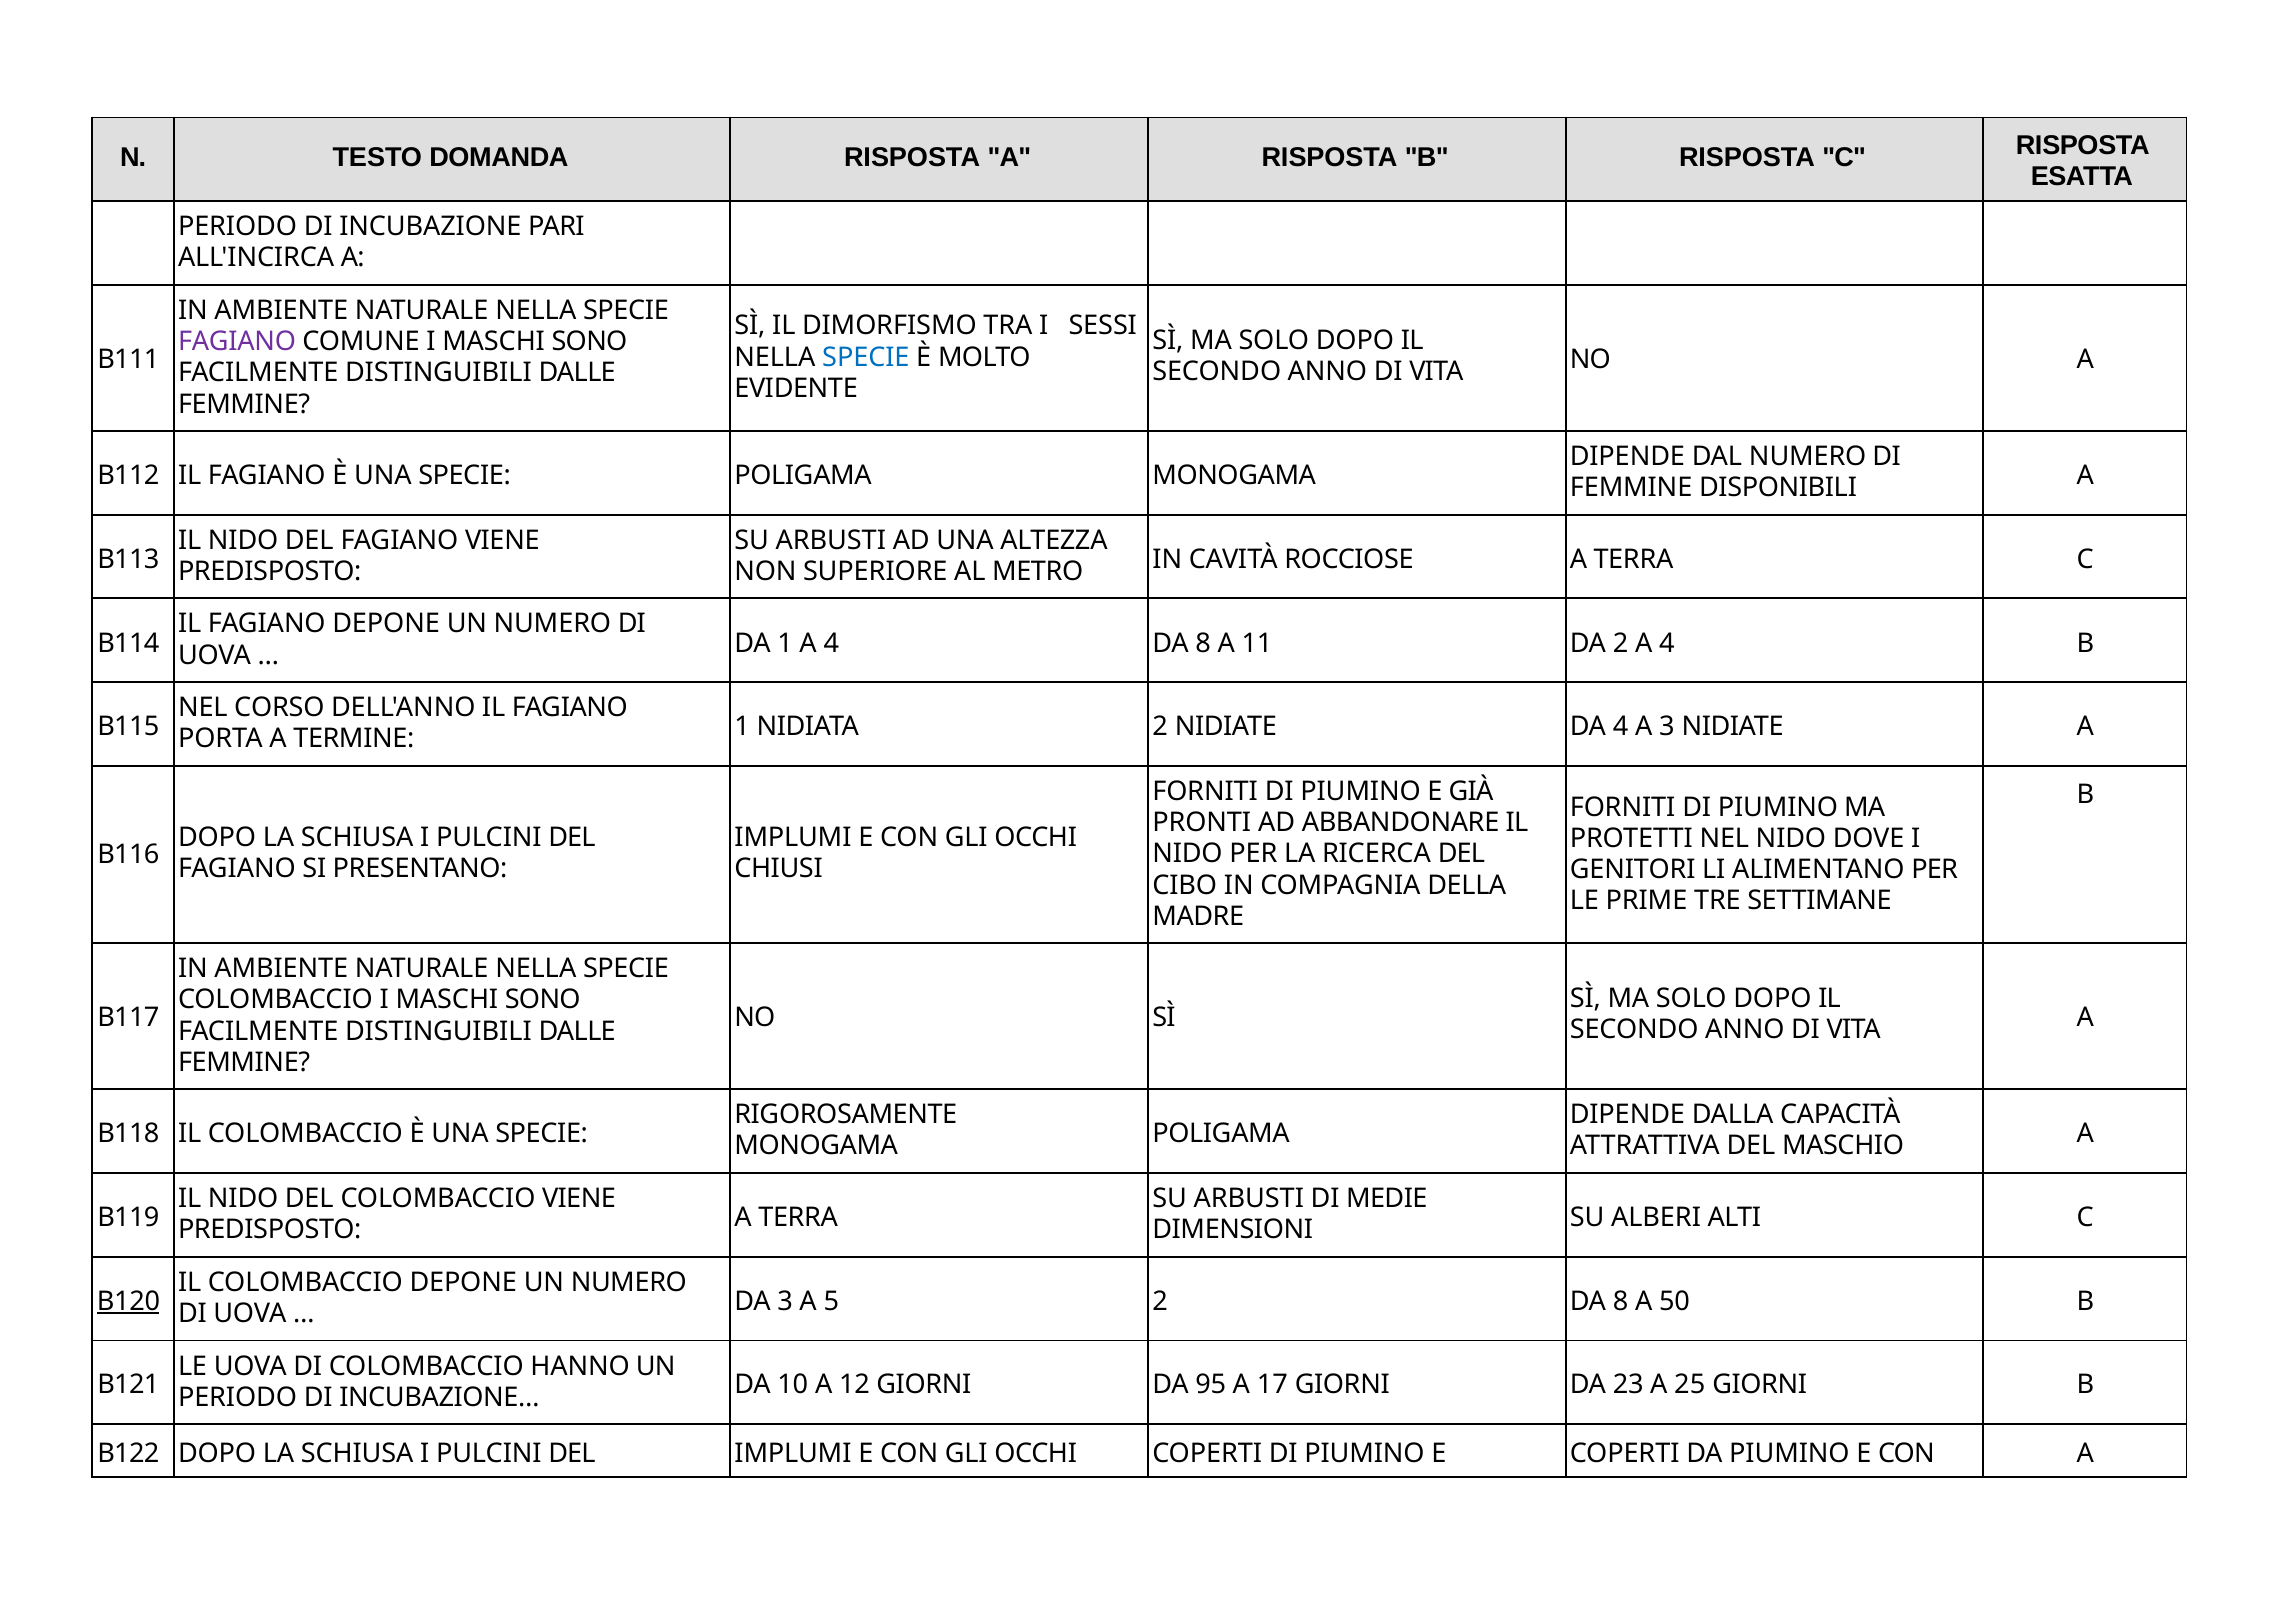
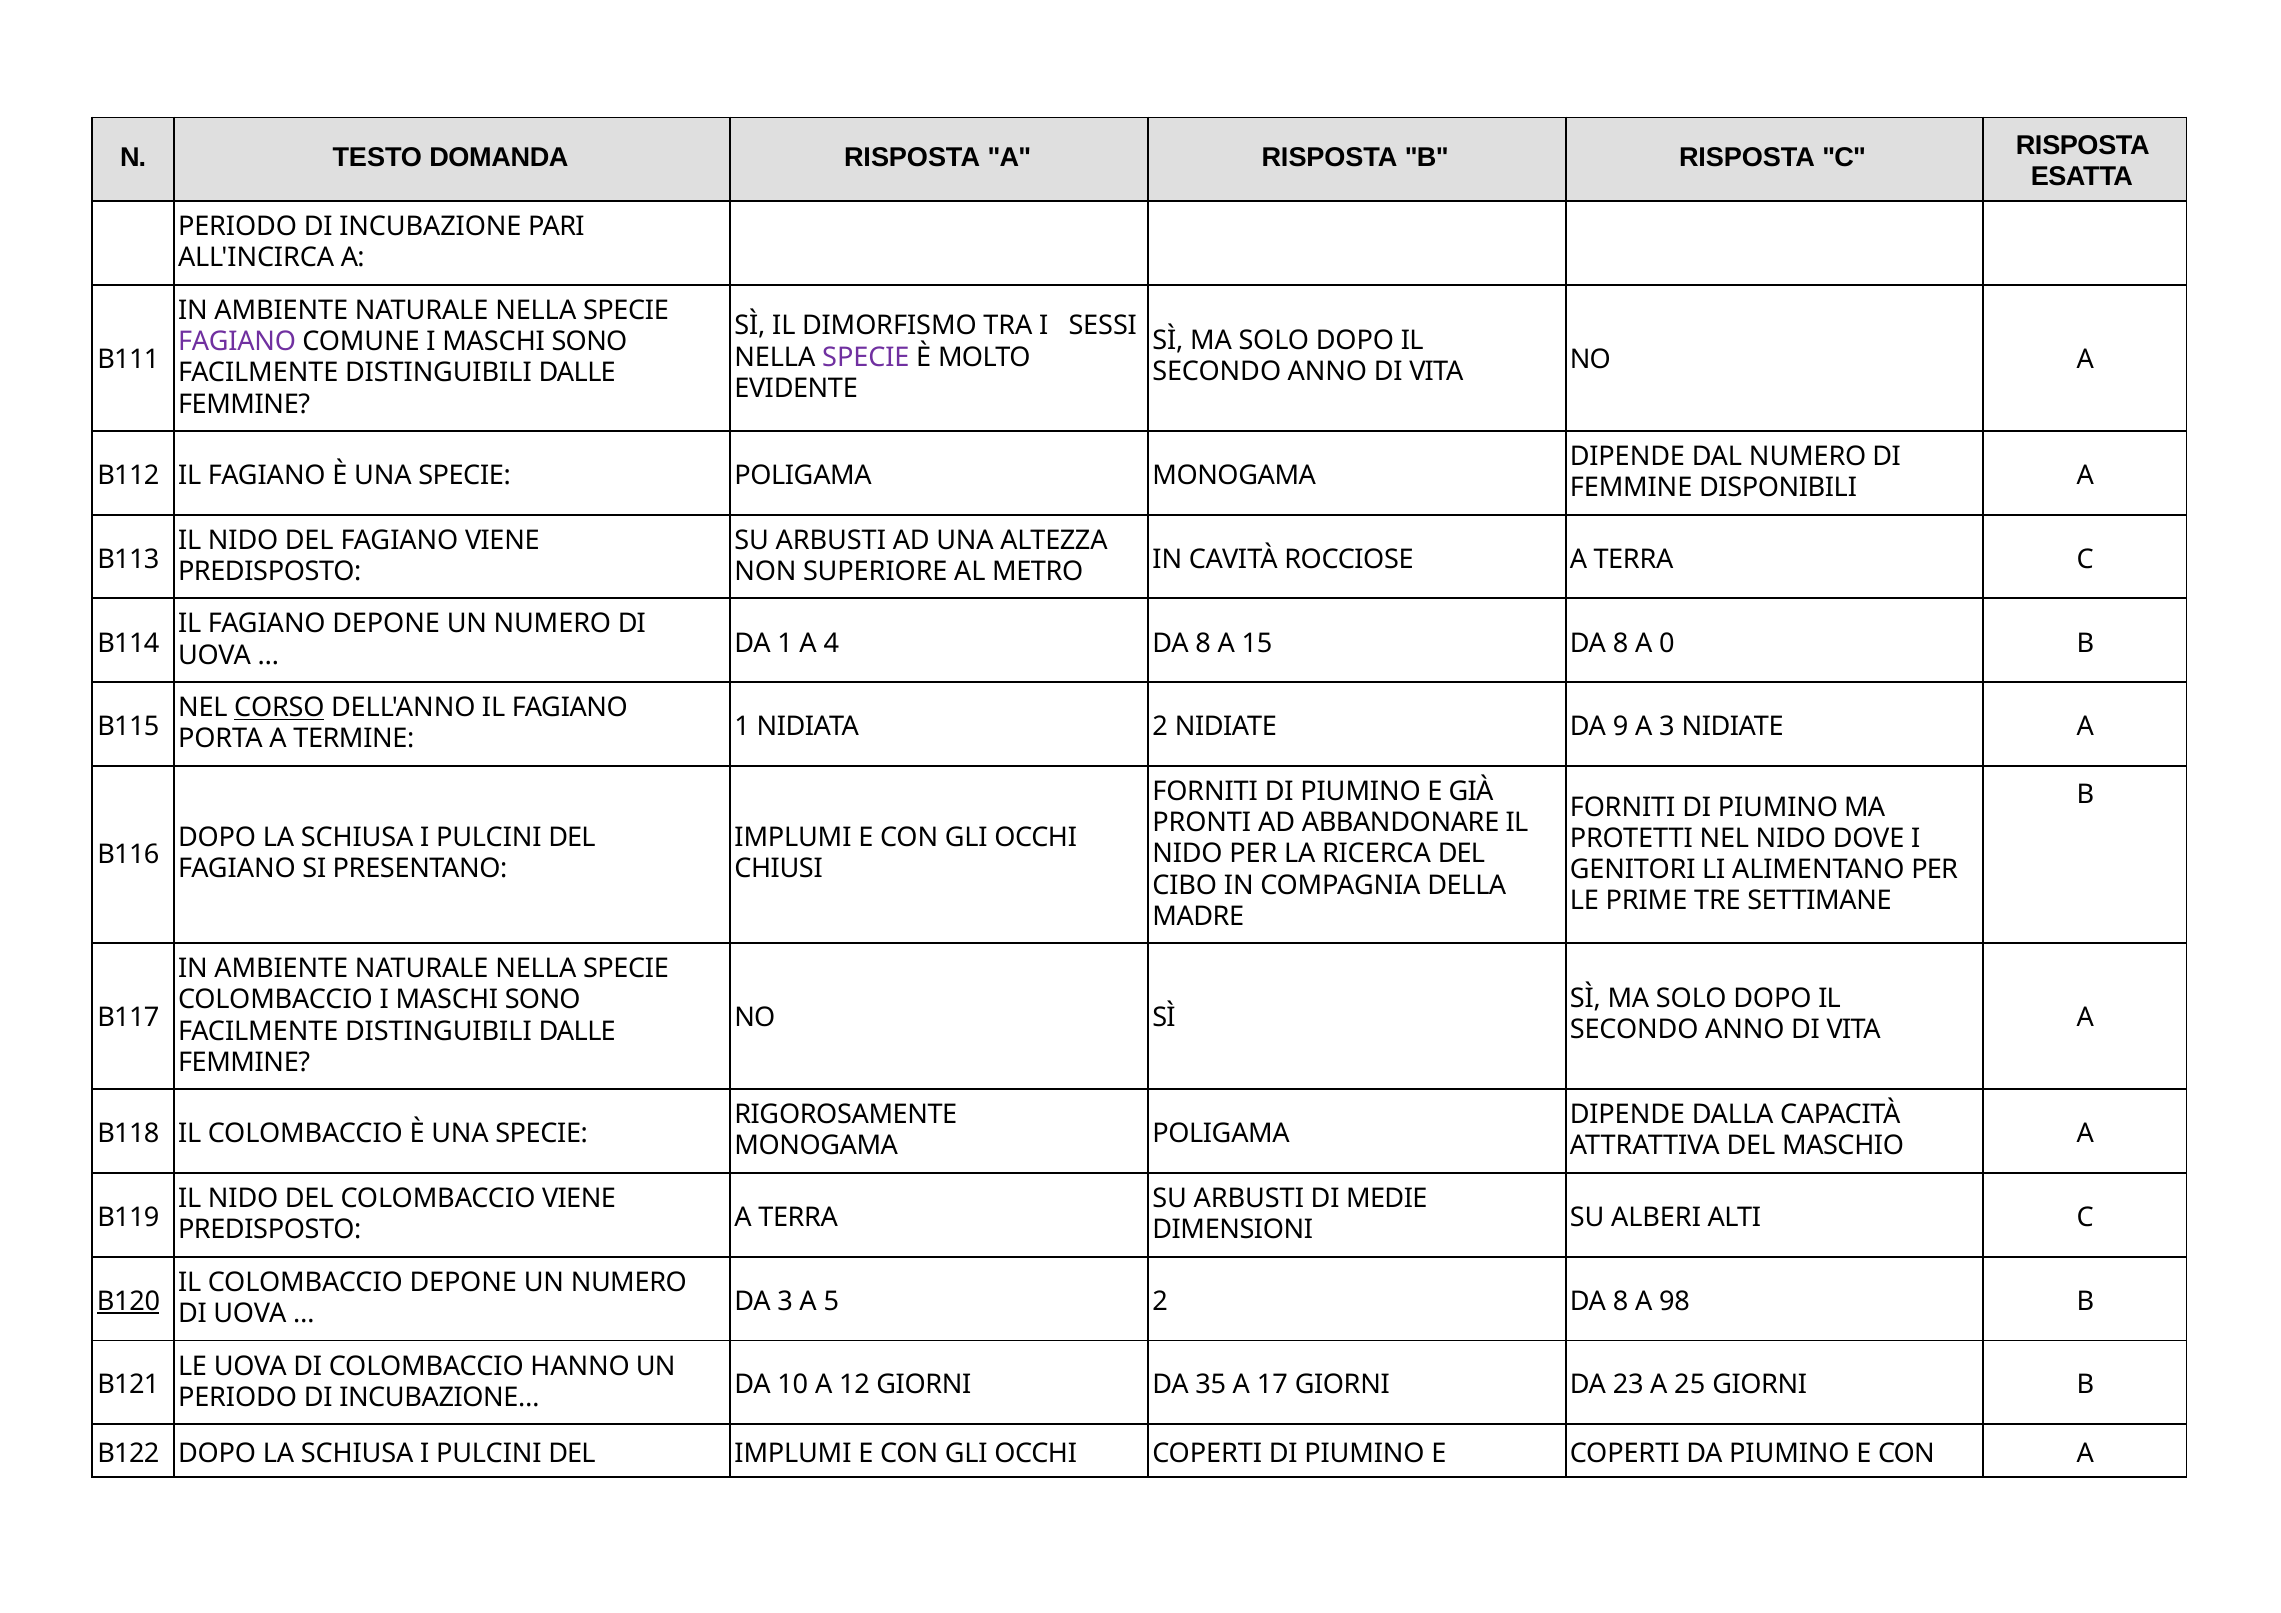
SPECIE colour: blue -> purple (866, 357)
11: 11 -> 15 (1257, 643)
2: 2 -> 8 (1621, 643)
4: 4 -> 0 (1667, 643)
CORSO underline: none -> present (279, 708)
DA 4: 4 -> 9 (1621, 727)
50: 50 -> 98 (1674, 1302)
95: 95 -> 35 (1211, 1385)
